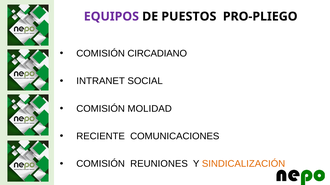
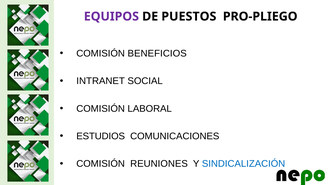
CIRCADIANO: CIRCADIANO -> BENEFICIOS (157, 54)
MOLIDAD: MOLIDAD -> LABORAL (150, 109)
RECIENTE: RECIENTE -> ESTUDIOS (101, 137)
SINDICALIZACIÓN colour: orange -> blue (244, 164)
